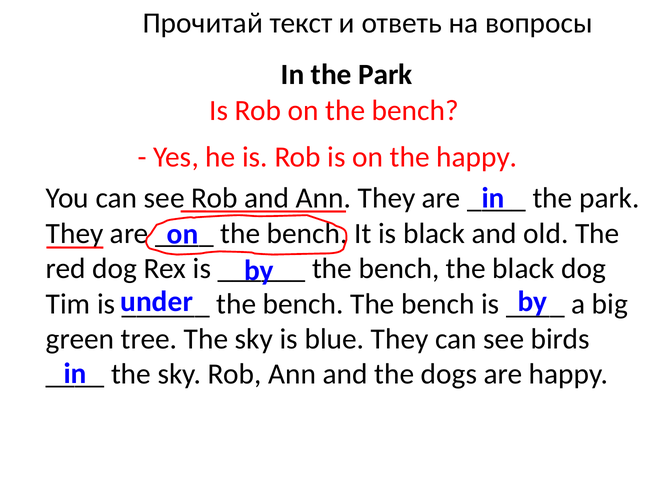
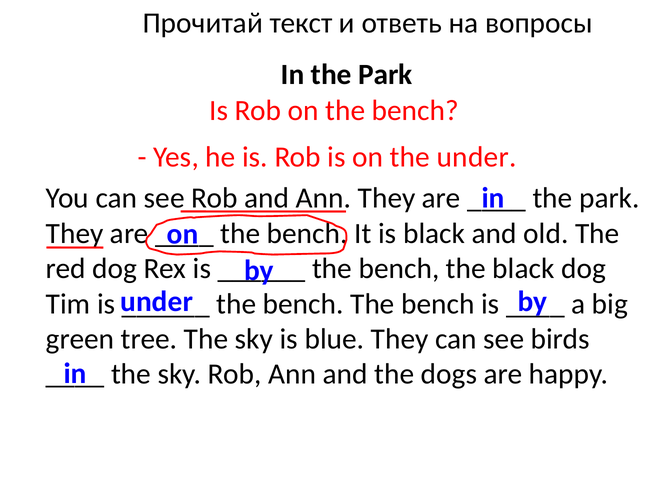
the happy: happy -> under (477, 157)
